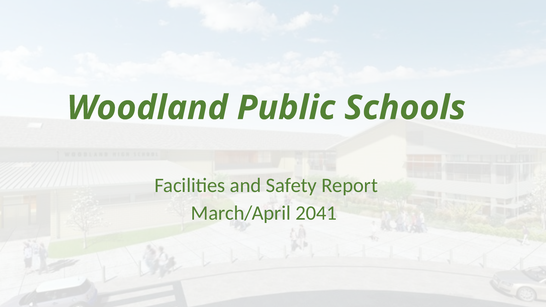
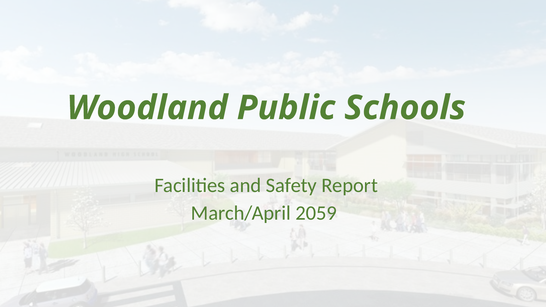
2041: 2041 -> 2059 (316, 213)
